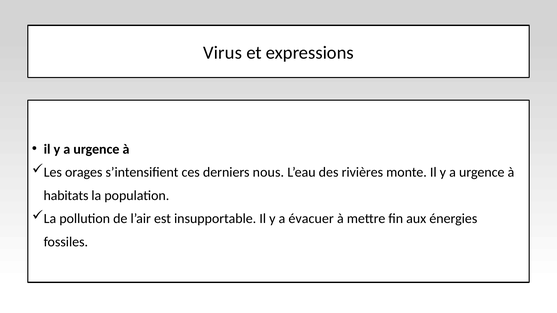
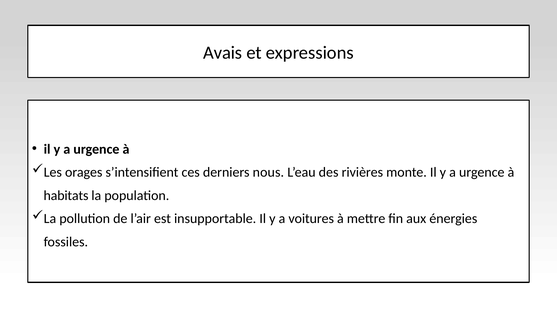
Virus: Virus -> Avais (223, 53)
évacuer: évacuer -> voitures (311, 219)
